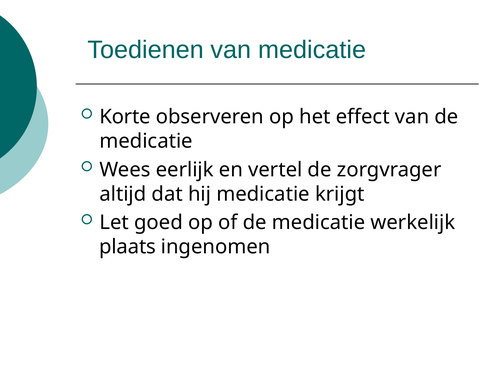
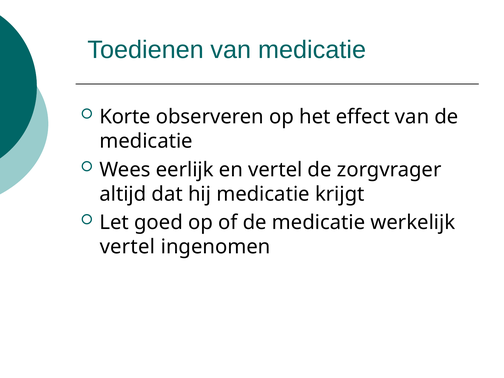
plaats: plaats -> vertel (127, 247)
